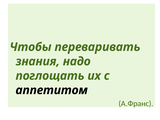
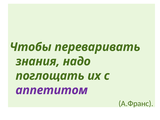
аппетитом colour: black -> purple (52, 90)
